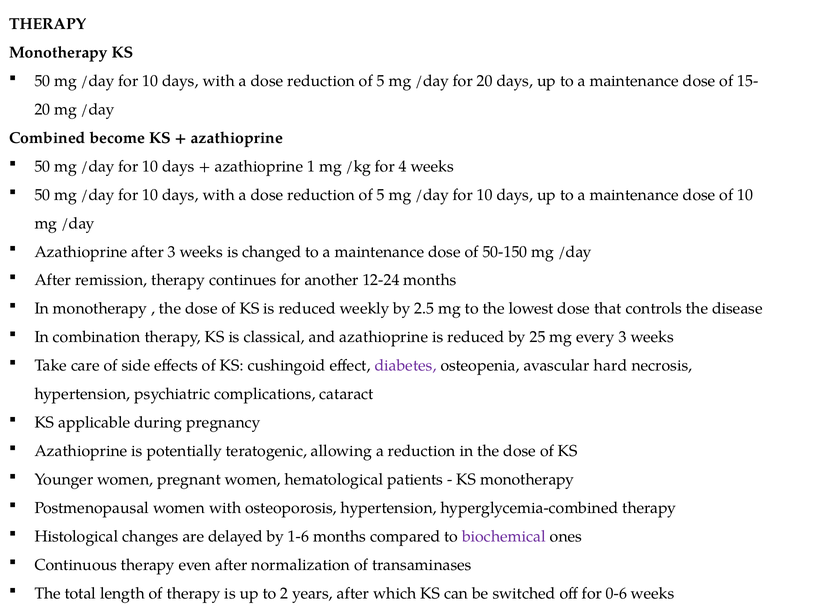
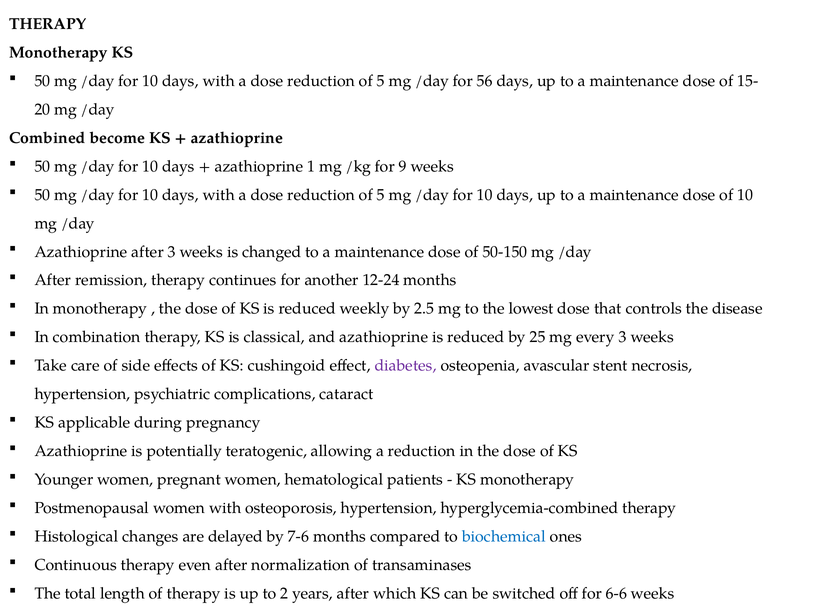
for 20: 20 -> 56 (485, 81)
4: 4 -> 9 (403, 166)
hard: hard -> stent (611, 366)
1-6: 1-6 -> 7-6 (298, 536)
biochemical colour: purple -> blue (504, 536)
0-6: 0-6 -> 6-6 (616, 593)
